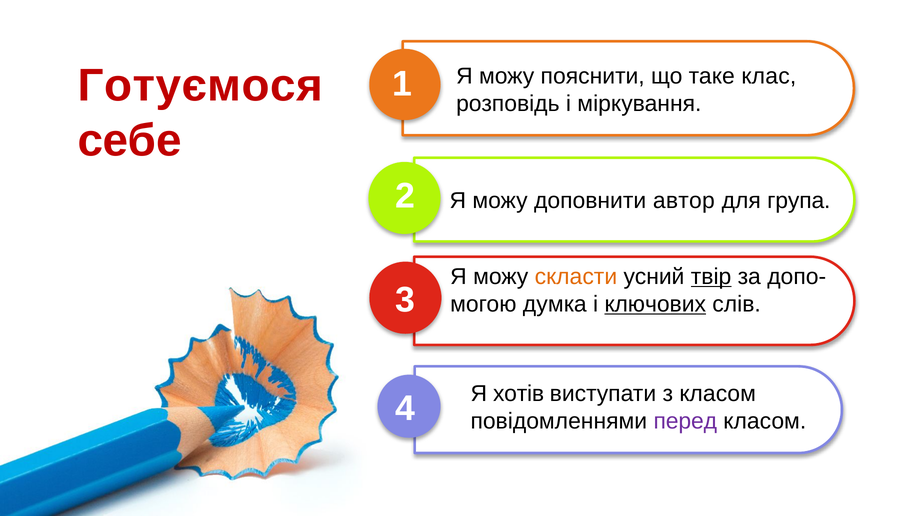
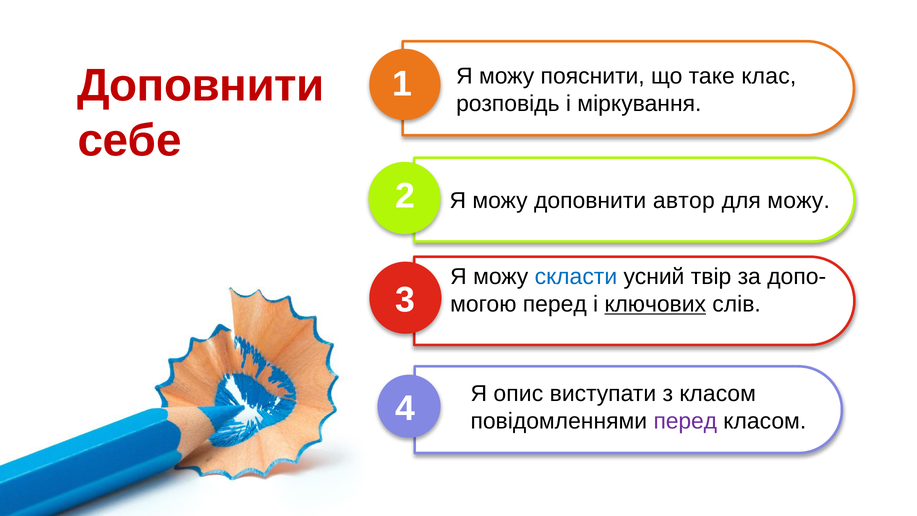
Готуємося: Готуємося -> Доповнити (201, 86)
для група: група -> можу (799, 200)
скласти colour: orange -> blue (576, 276)
твір underline: present -> none (711, 276)
думка: думка -> перед (555, 304)
хотів: хотів -> опис (518, 394)
